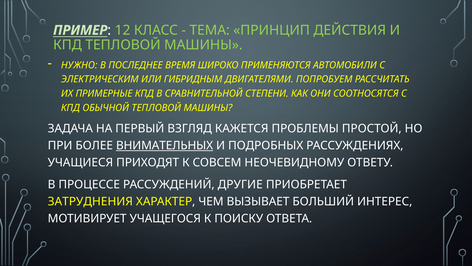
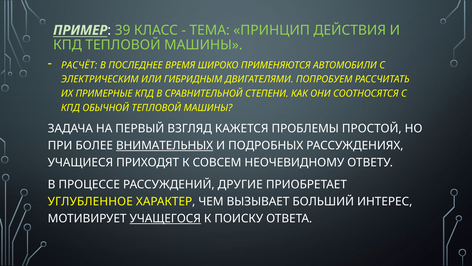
12: 12 -> 39 (123, 30)
НУЖНО: НУЖНО -> РАСЧЁТ (79, 65)
ЗАТРУДНЕНИЯ: ЗАТРУДНЕНИЯ -> УГЛУБЛЕННОЕ (90, 201)
УЧАЩЕГОСЯ underline: none -> present (165, 218)
